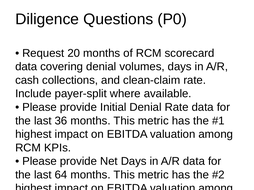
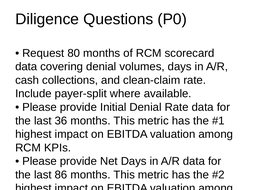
20: 20 -> 80 (74, 53)
64: 64 -> 86 (61, 175)
